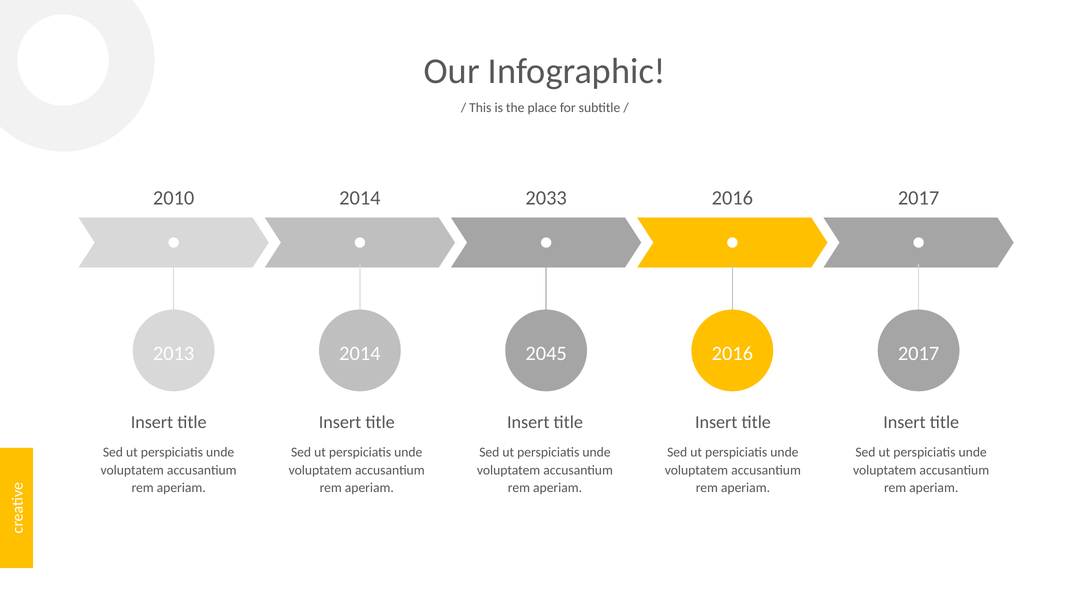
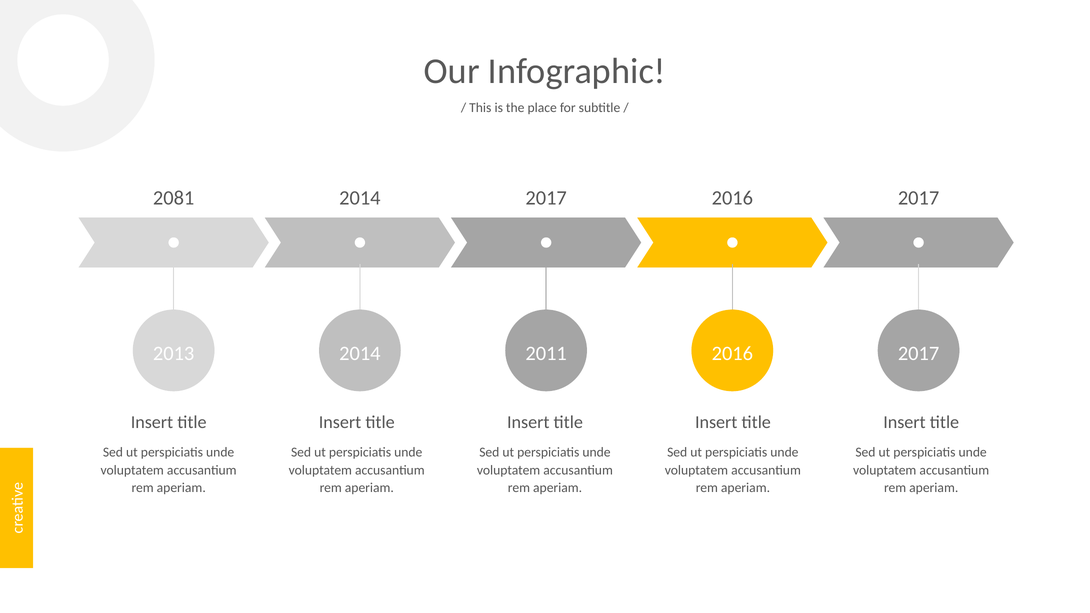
2010: 2010 -> 2081 (174, 198)
2014 2033: 2033 -> 2017 (546, 198)
2045: 2045 -> 2011 (546, 354)
